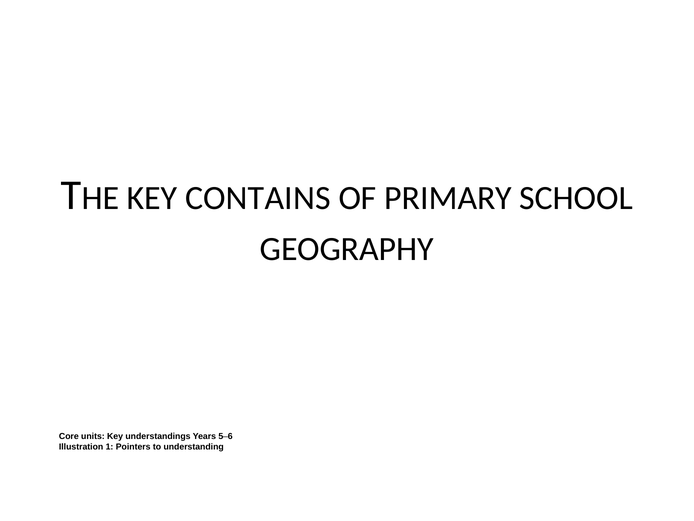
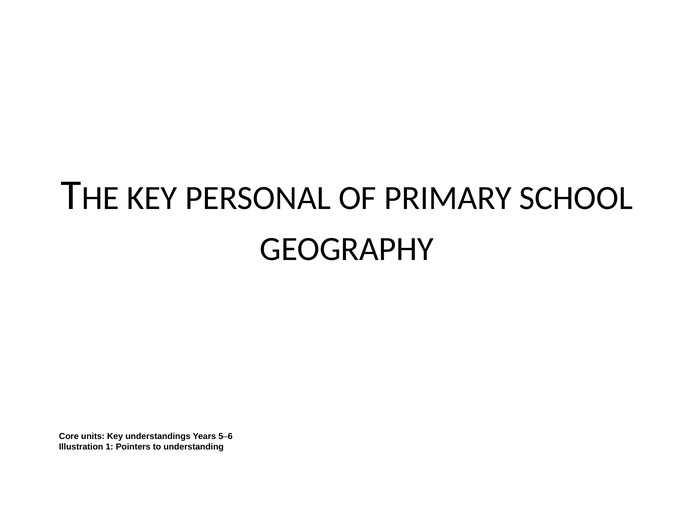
CONTAINS: CONTAINS -> PERSONAL (258, 198)
